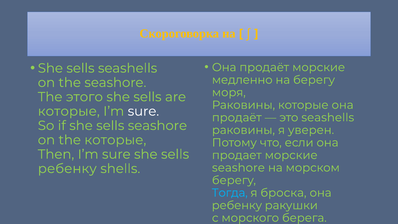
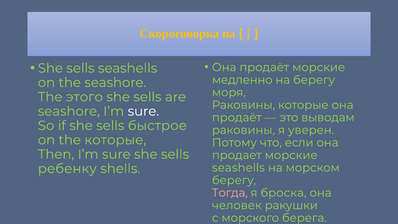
которые: которые -> seashore (69, 111)
это seashells: seashells -> выводам (328, 117)
sells seashore: seashore -> быстрое (157, 126)
seashore: seashore -> seashells (238, 168)
Тогда colour: light blue -> pink (230, 193)
ребенку: ребенку -> человек (237, 205)
